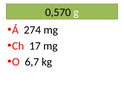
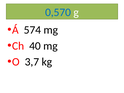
0,570 colour: black -> blue (58, 12)
274: 274 -> 574 (32, 30)
17: 17 -> 40 (35, 46)
6,7: 6,7 -> 3,7 (32, 62)
